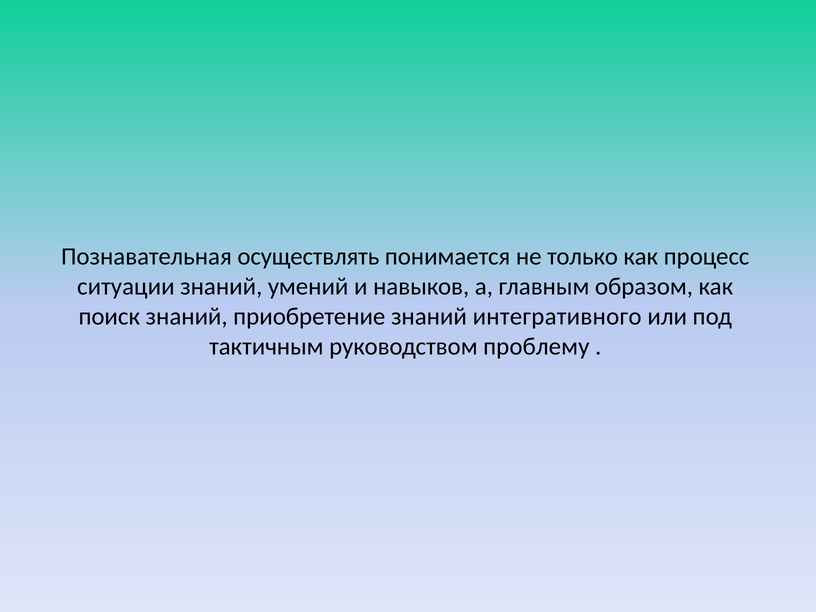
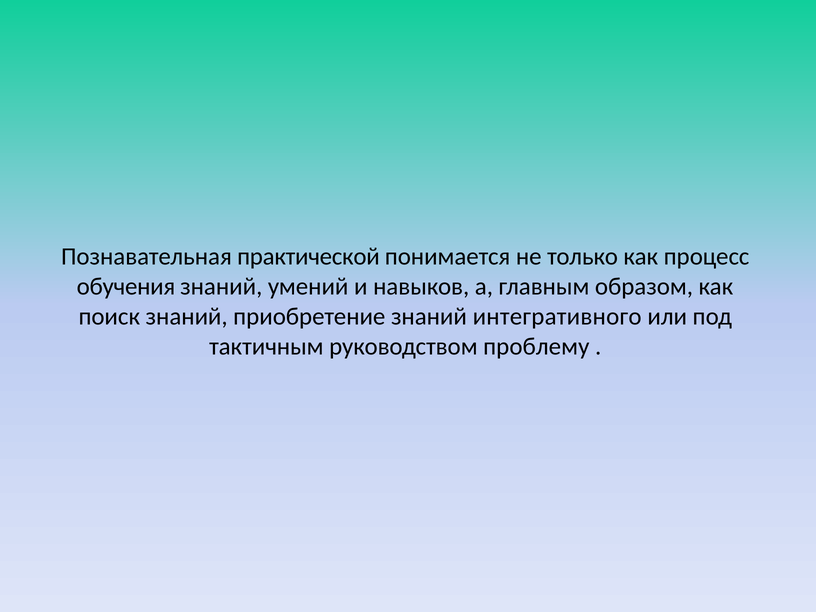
осуществлять: осуществлять -> практической (308, 257)
ситуации: ситуации -> обучения (126, 287)
